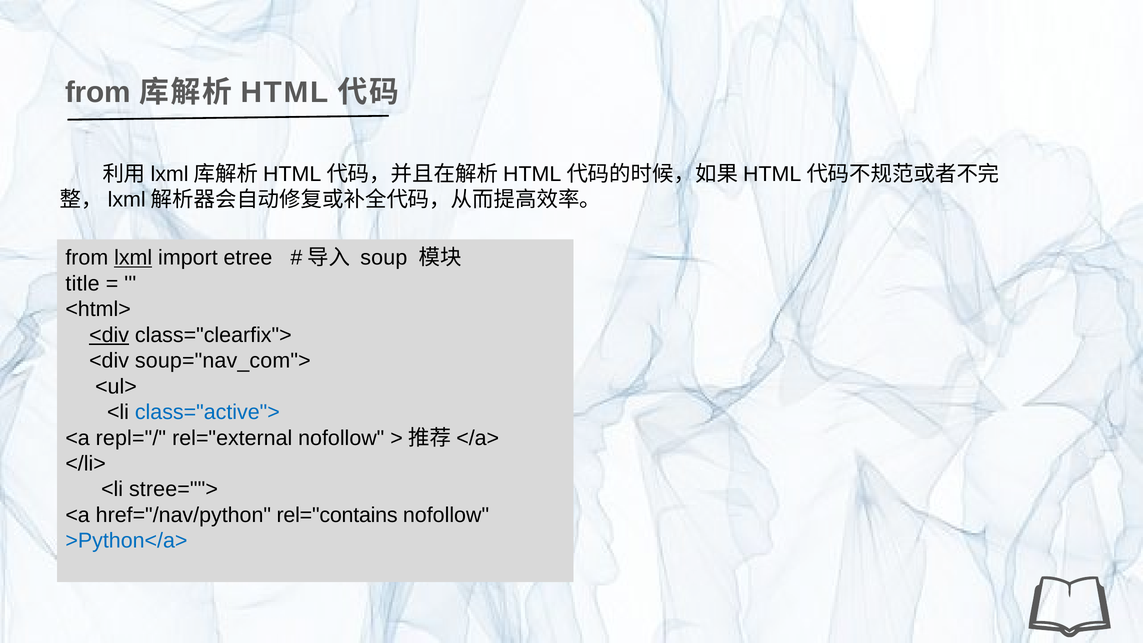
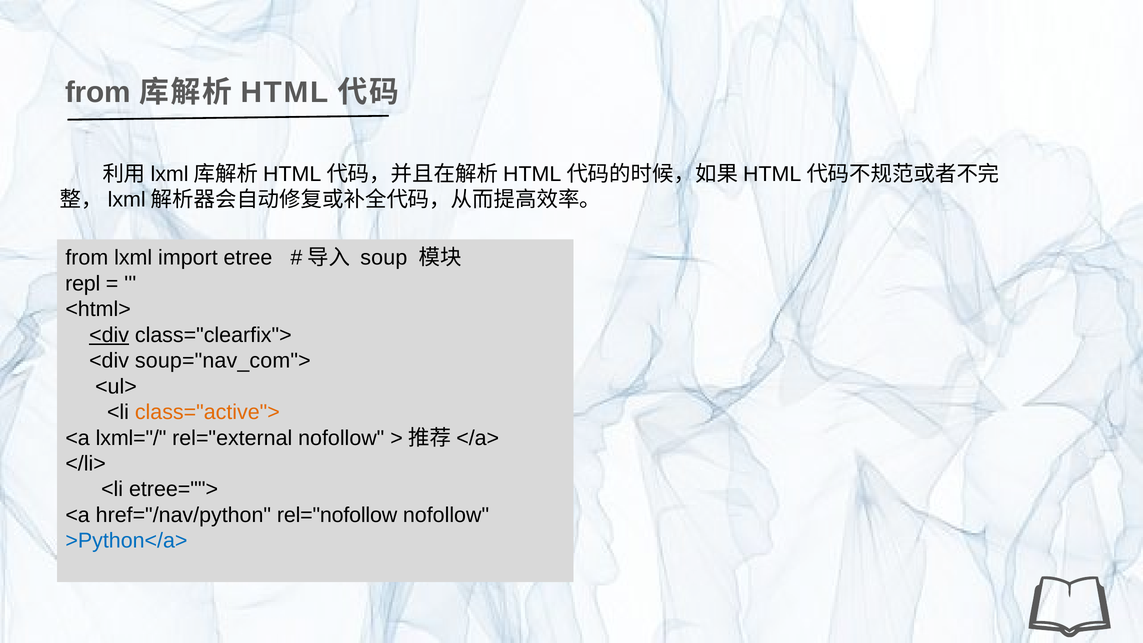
lxml underline: present -> none (133, 258)
title: title -> repl (83, 284)
class="active"> colour: blue -> orange (207, 412)
repl="/: repl="/ -> lxml="/ (131, 438)
stree="">: stree=""> -> etree=""> (174, 489)
rel="contains: rel="contains -> rel="nofollow (337, 515)
